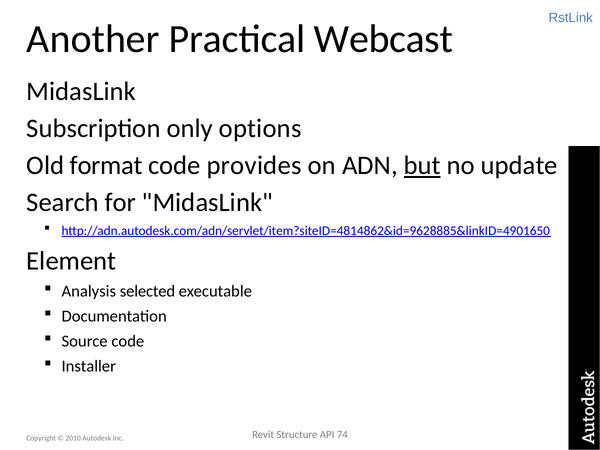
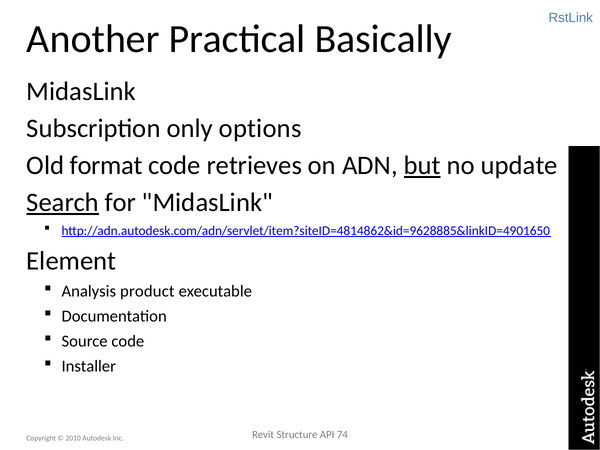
Webcast: Webcast -> Basically (383, 39)
provides: provides -> retrieves (254, 166)
Search underline: none -> present (63, 203)
selected: selected -> product (147, 291)
